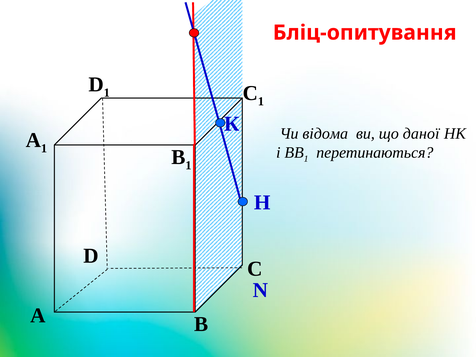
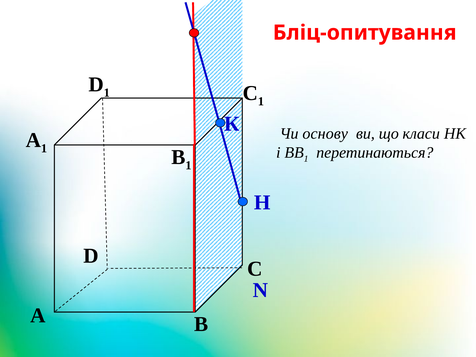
відома: відома -> основу (325, 134)
даної: даної -> класи (421, 134)
